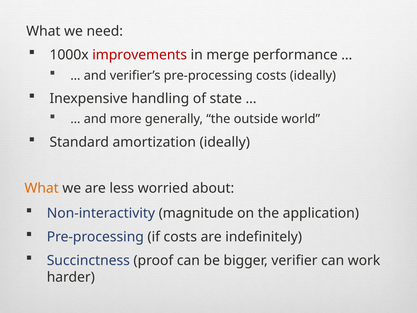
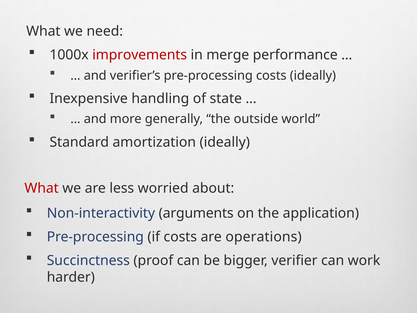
What colour: orange -> red (42, 188)
magnitude: magnitude -> arguments (196, 213)
indefinitely: indefinitely -> operations (264, 237)
